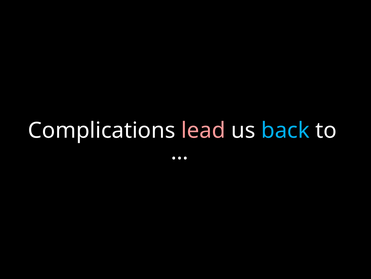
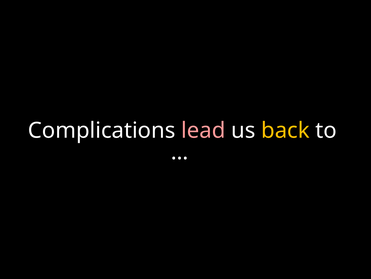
back colour: light blue -> yellow (285, 130)
